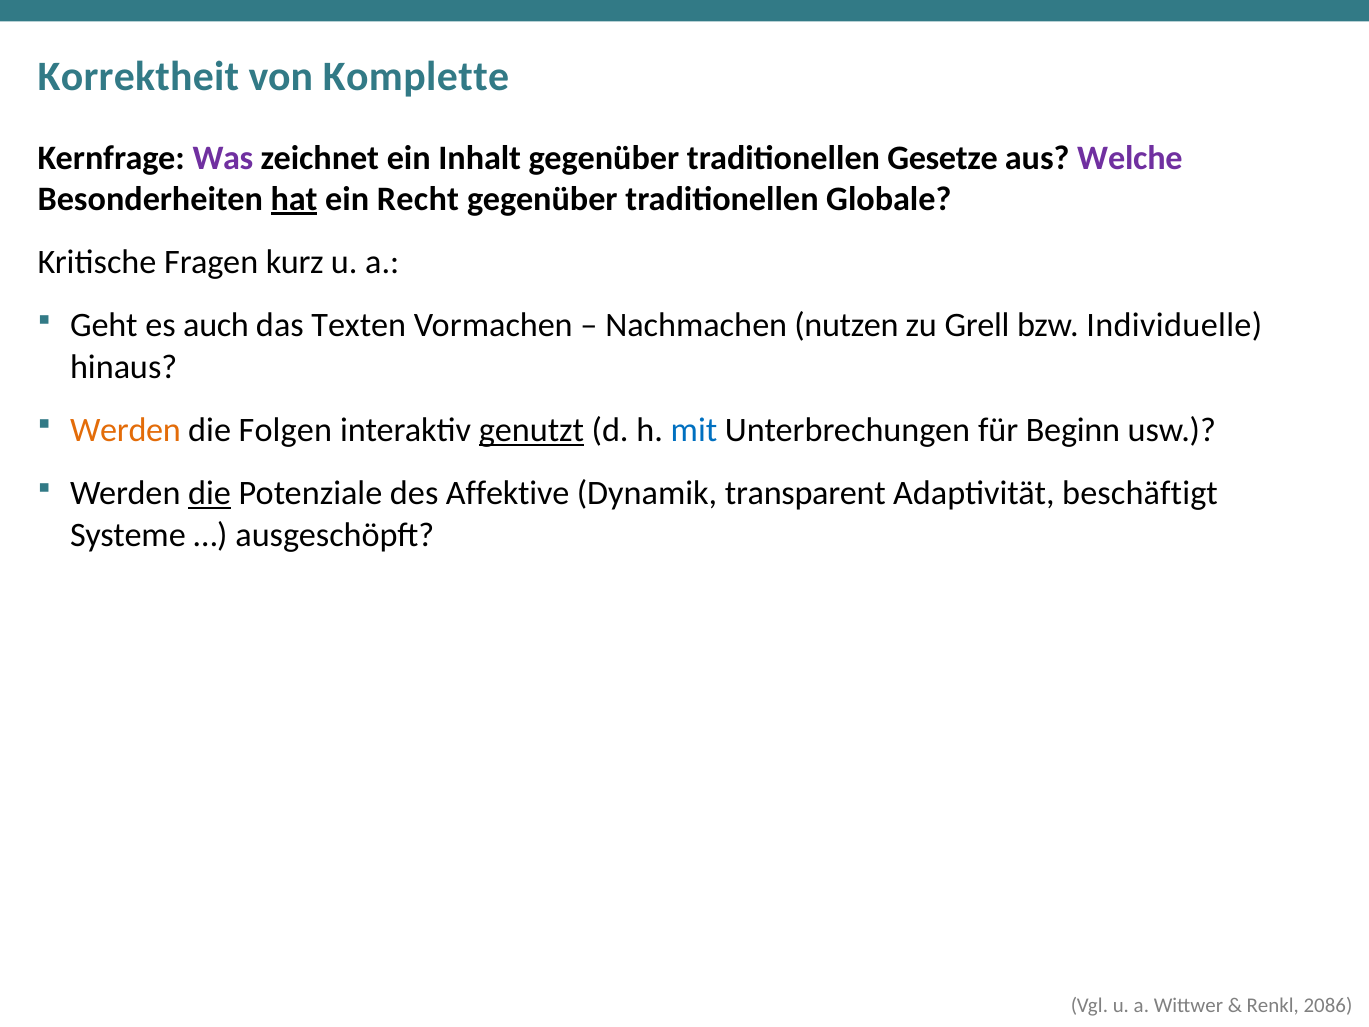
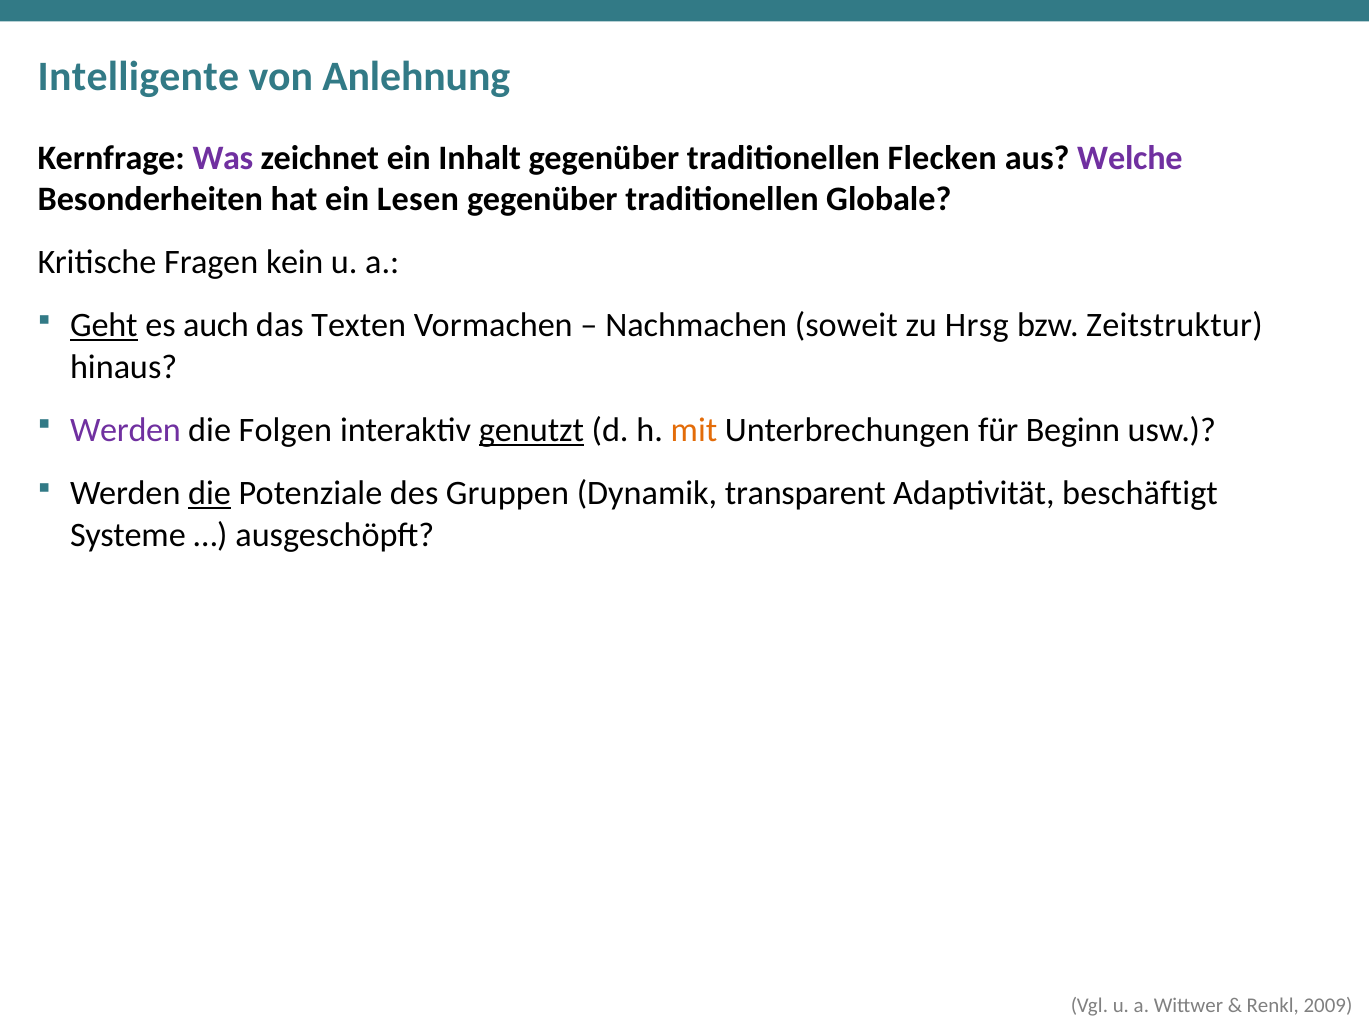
Korrektheit: Korrektheit -> Intelligente (138, 76)
Komplette: Komplette -> Anlehnung (416, 76)
Gesetze: Gesetze -> Flecken (942, 158)
hat underline: present -> none (294, 199)
Recht: Recht -> Lesen (418, 199)
kurz: kurz -> kein (295, 262)
Geht underline: none -> present (104, 326)
nutzen: nutzen -> soweit (846, 326)
Grell: Grell -> Hrsg (977, 326)
Individuelle: Individuelle -> Zeitstruktur (1174, 326)
Werden colour: orange -> purple (125, 430)
mit colour: blue -> orange (694, 430)
Affektive: Affektive -> Gruppen (508, 494)
2086: 2086 -> 2009 (1328, 1006)
